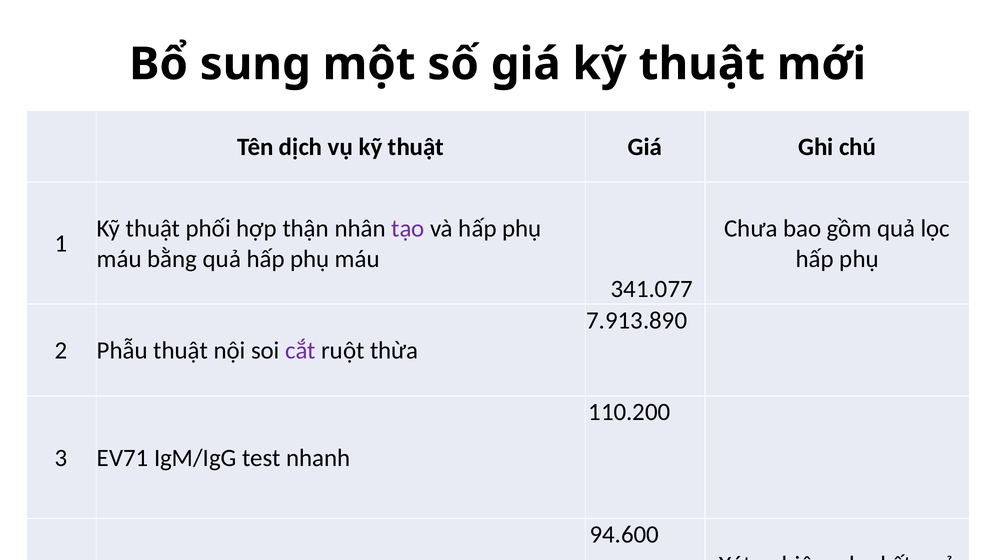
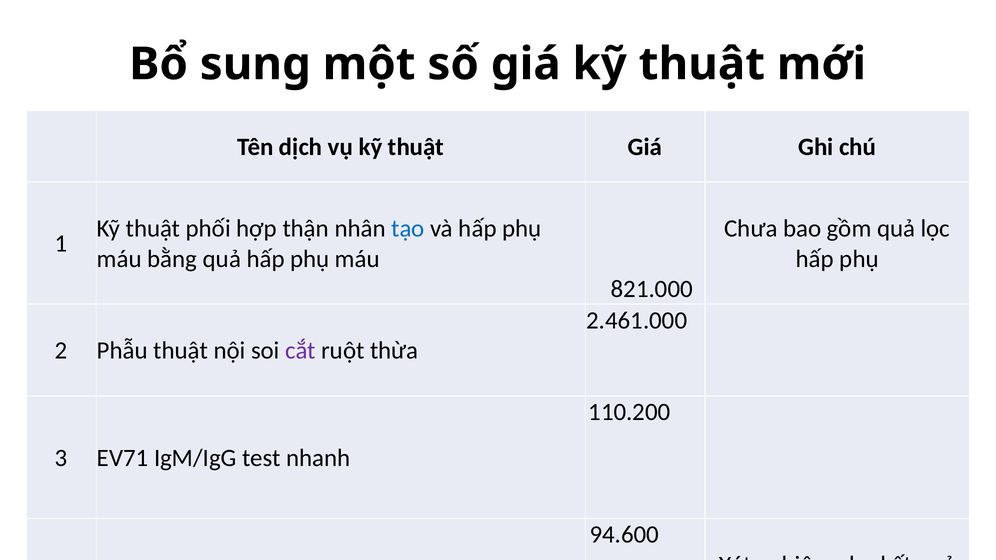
tạo colour: purple -> blue (408, 229)
341.077: 341.077 -> 821.000 (652, 289)
7.913.890: 7.913.890 -> 2.461.000 (637, 320)
